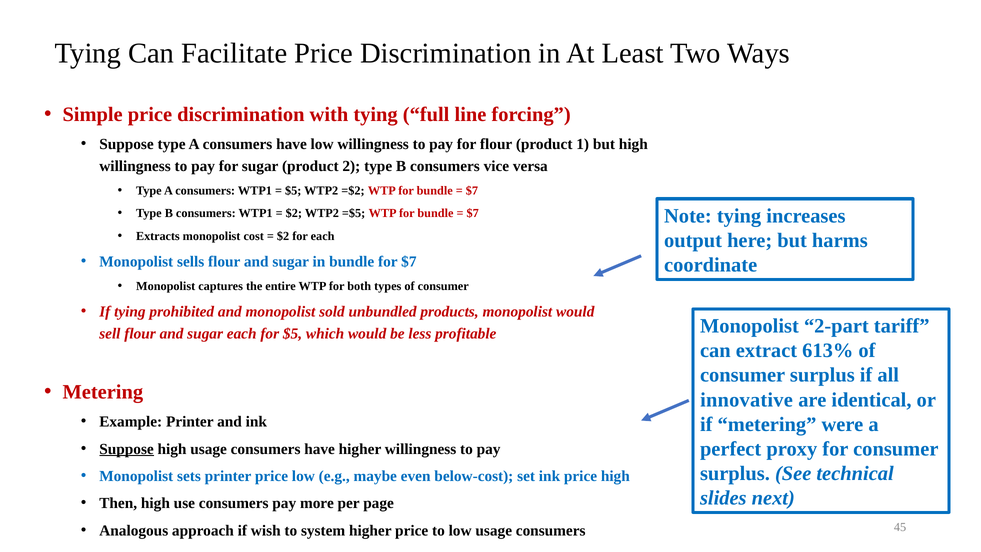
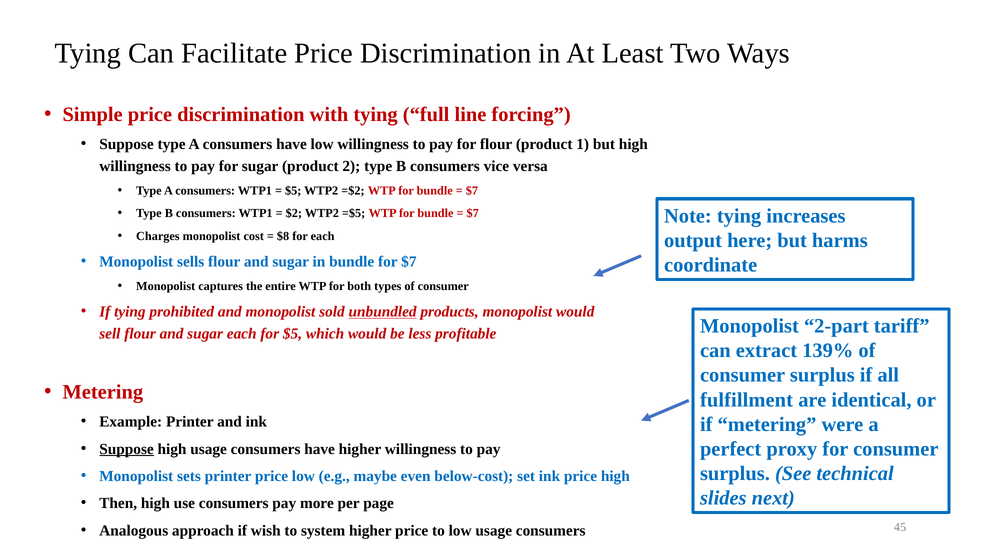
Extracts: Extracts -> Charges (158, 236)
$2: $2 -> $8 (283, 236)
unbundled underline: none -> present (383, 312)
613%: 613% -> 139% (828, 351)
innovative: innovative -> fulfillment (747, 400)
